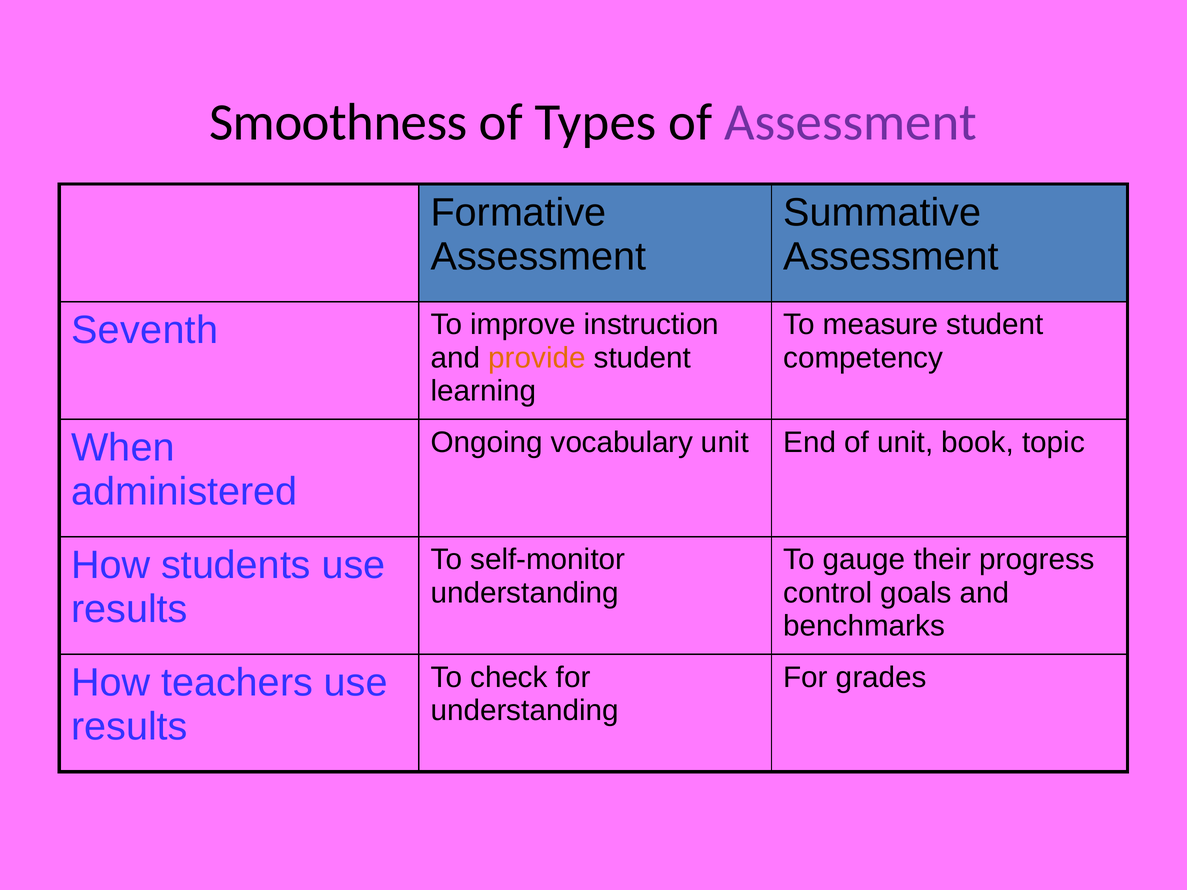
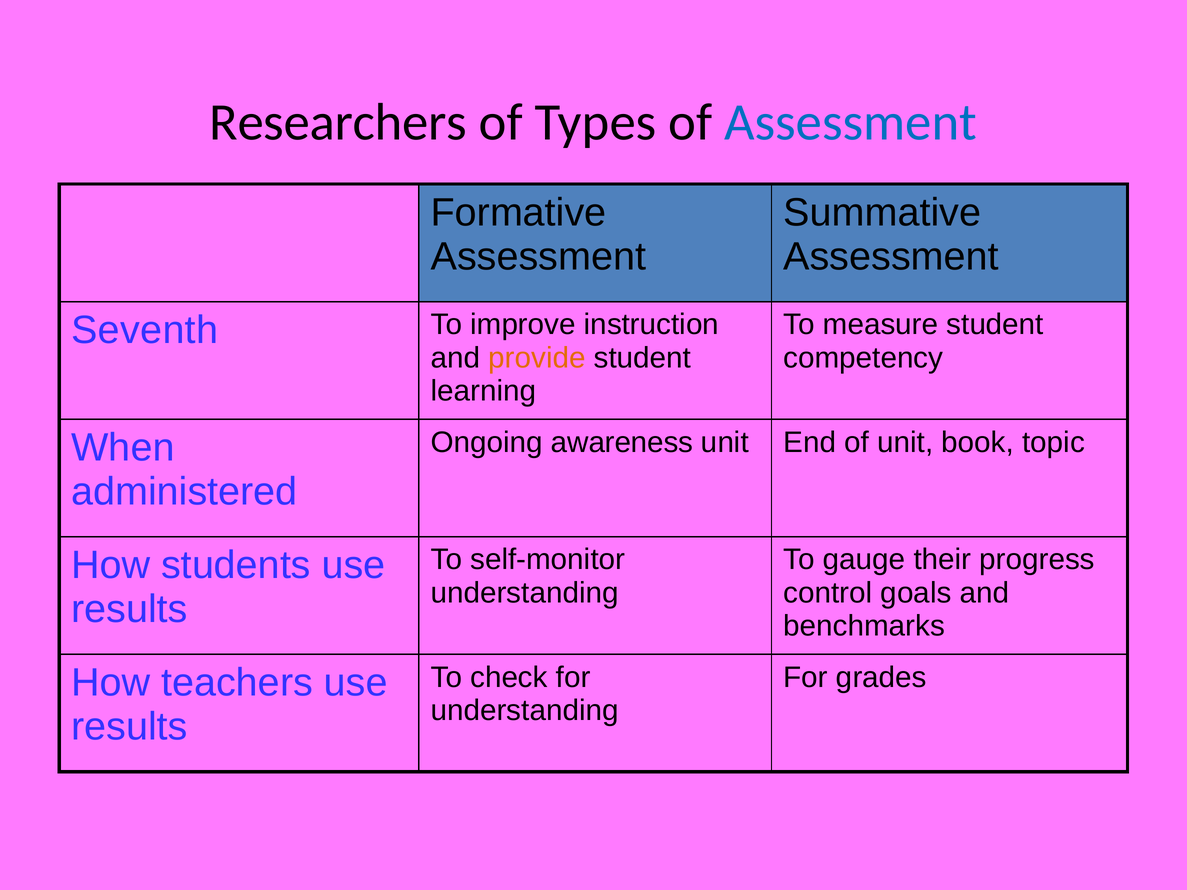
Smoothness: Smoothness -> Researchers (338, 122)
Assessment colour: purple -> blue (851, 122)
vocabulary: vocabulary -> awareness (622, 442)
